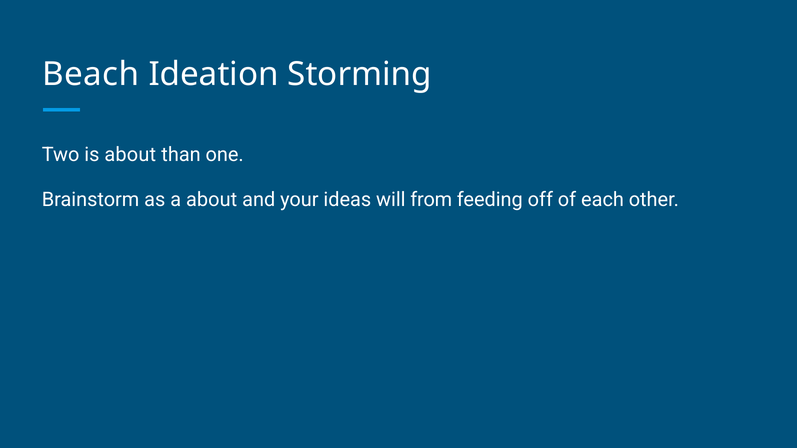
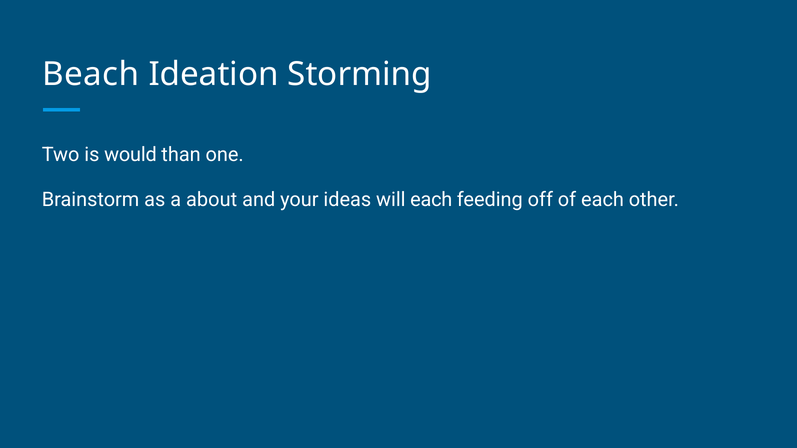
is about: about -> would (130, 155)
will from: from -> each (431, 200)
